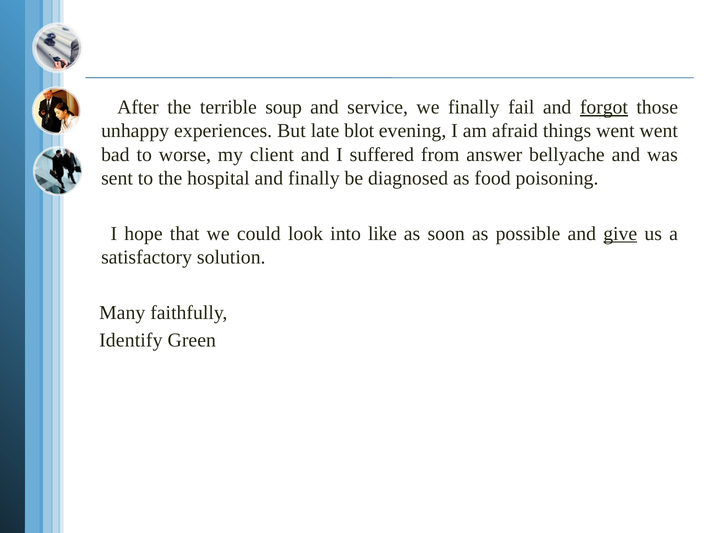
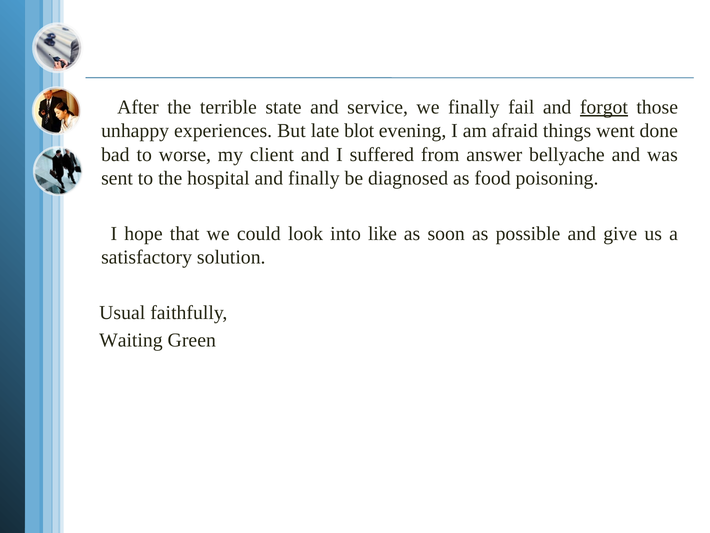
soup: soup -> state (284, 107)
went went: went -> done (659, 131)
give underline: present -> none (620, 233)
Many: Many -> Usual (122, 312)
Identify: Identify -> Waiting (131, 340)
